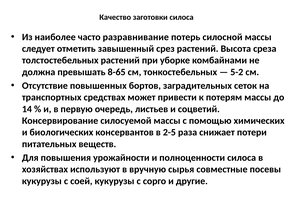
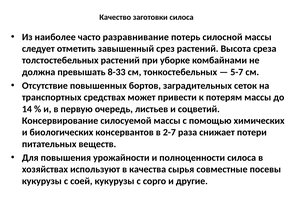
8-65: 8-65 -> 8-33 (117, 72)
5-2: 5-2 -> 5-7 (237, 72)
2-5: 2-5 -> 2-7 (169, 133)
вручную: вручную -> качества (148, 170)
